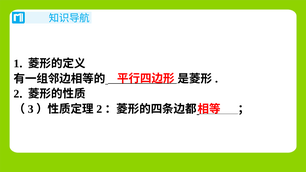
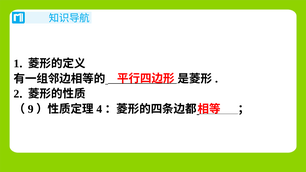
3: 3 -> 9 (31, 109)
2: 2 -> 4 (99, 109)
